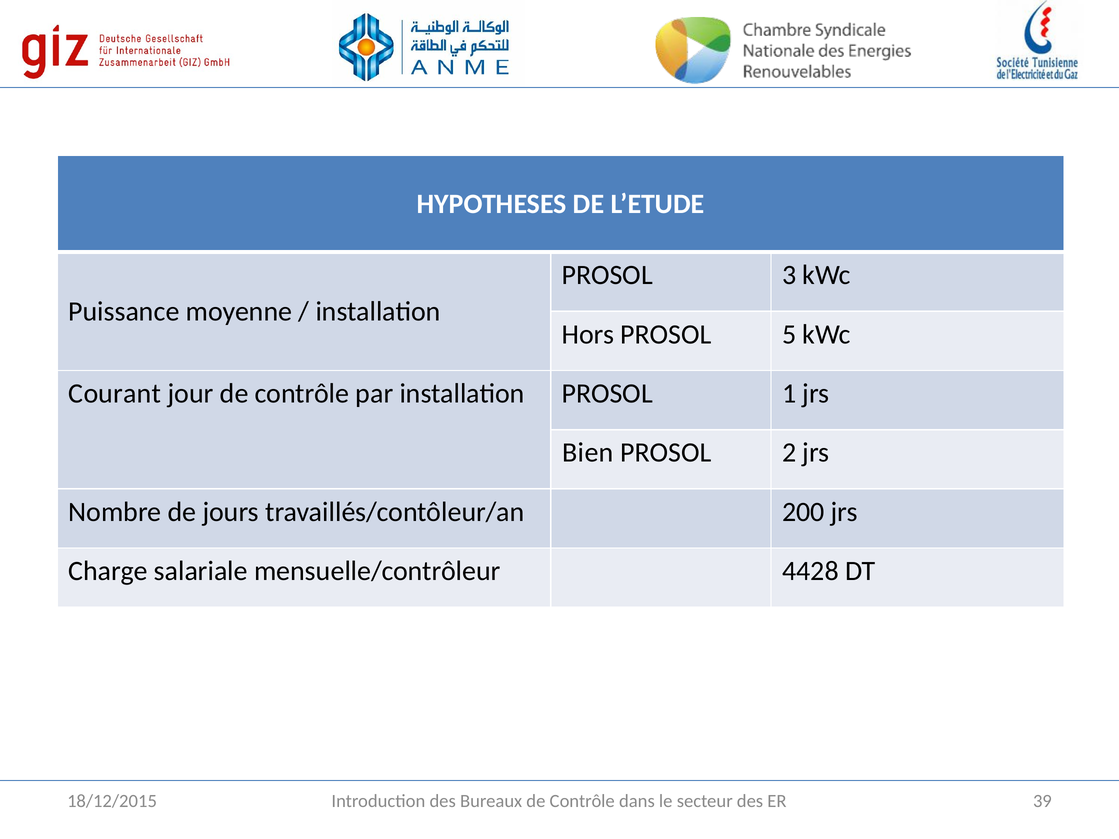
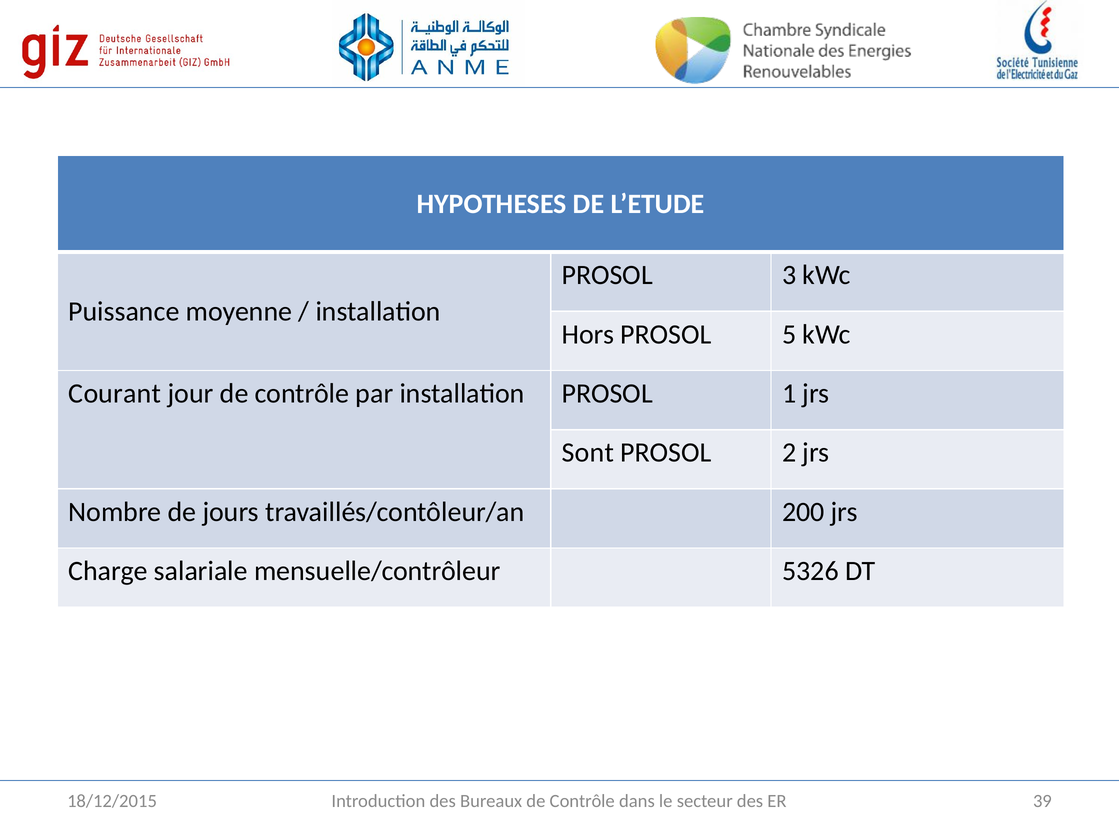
Bien: Bien -> Sont (588, 453)
4428: 4428 -> 5326 (810, 571)
